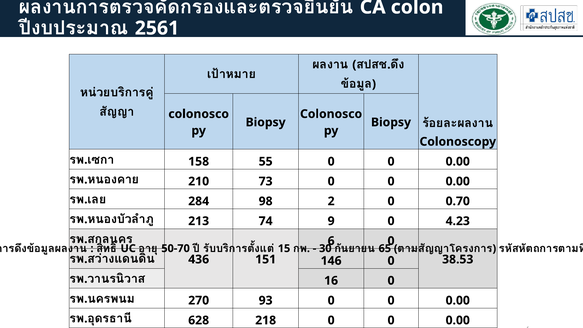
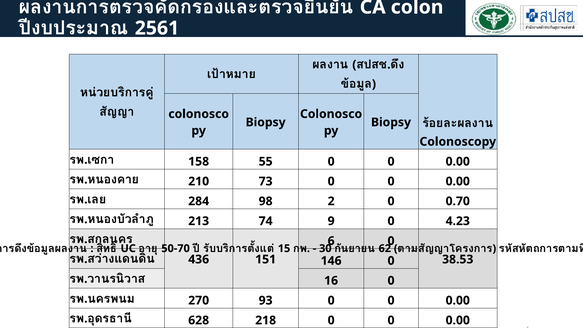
65: 65 -> 62 (385, 248)
